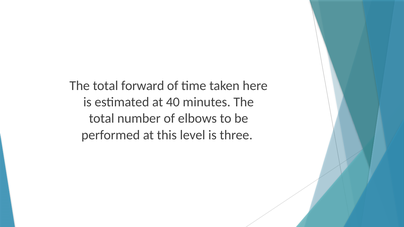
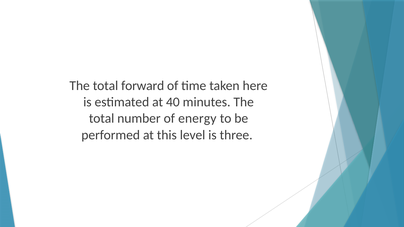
elbows: elbows -> energy (197, 119)
